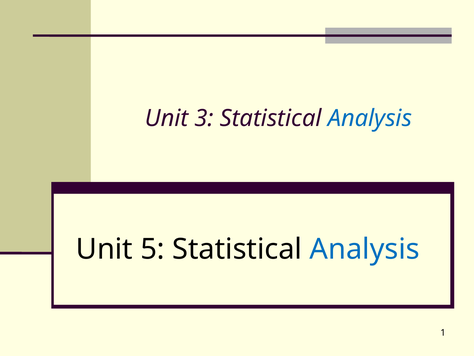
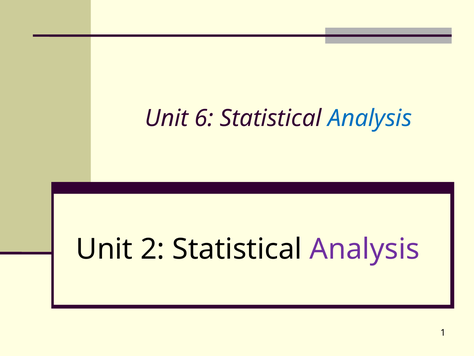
3: 3 -> 6 (204, 118)
5: 5 -> 2 (153, 249)
Analysis colour: blue -> purple (365, 249)
